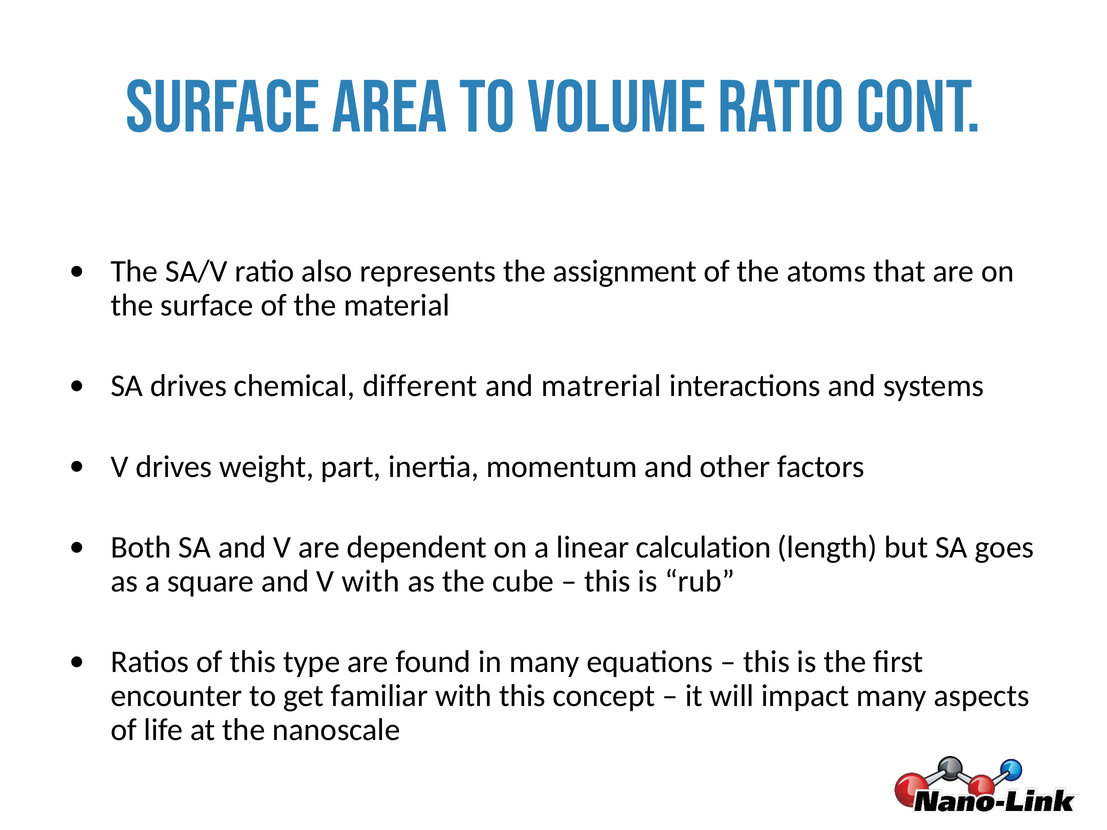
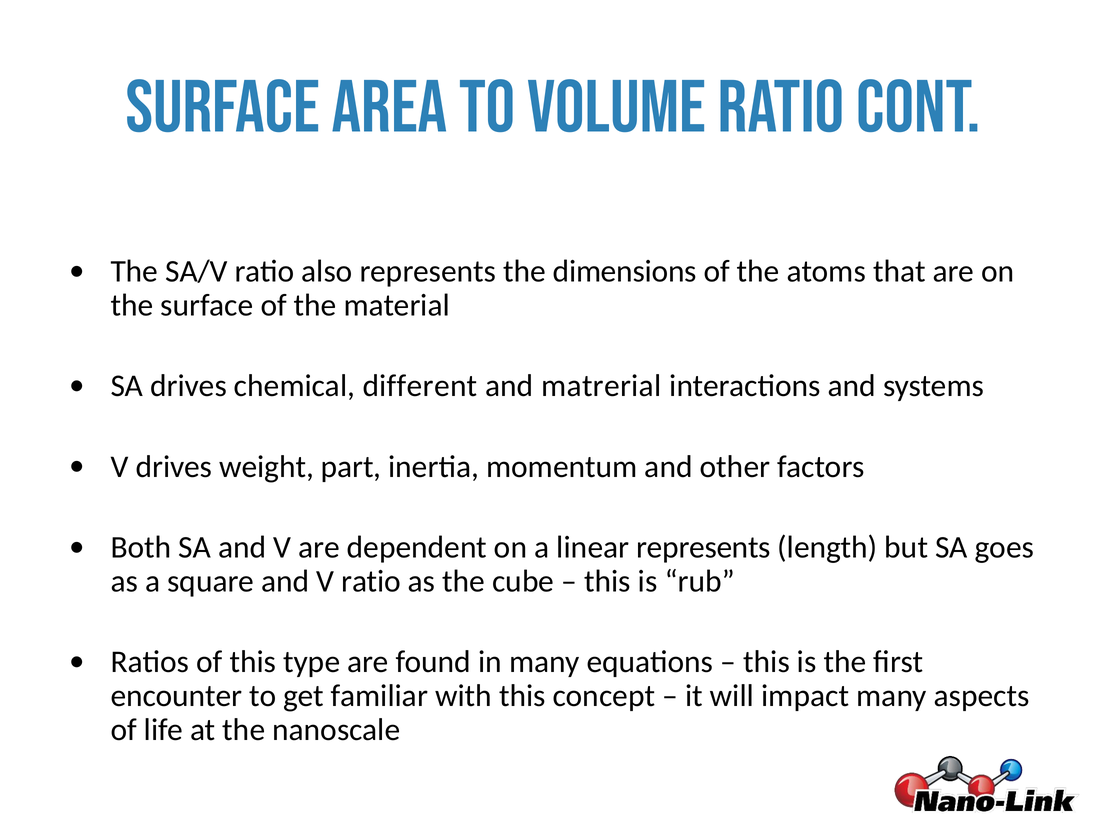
assignment: assignment -> dimensions (625, 271)
linear calculation: calculation -> represents (703, 548)
V with: with -> ratio (371, 582)
